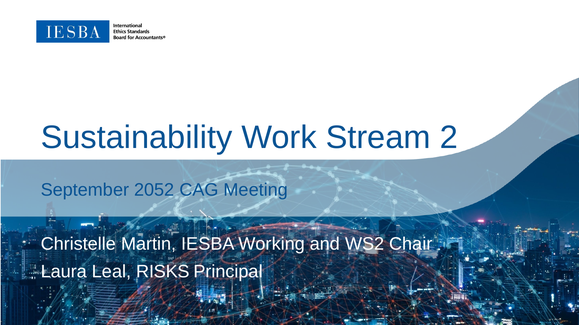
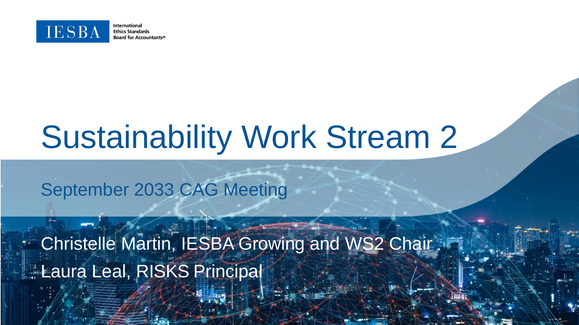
2052: 2052 -> 2033 (154, 190)
Working: Working -> Growing (272, 244)
